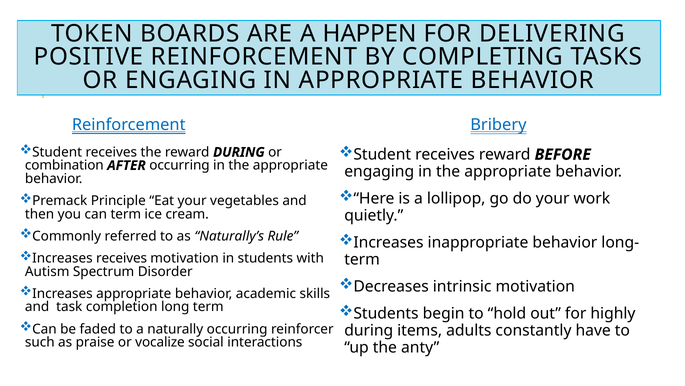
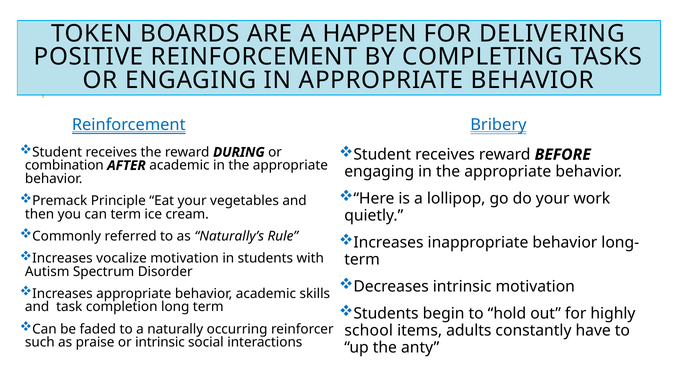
AFTER occurring: occurring -> academic (179, 165)
Increases receives: receives -> vocalize (122, 258)
during: during -> school (369, 330)
or vocalize: vocalize -> intrinsic (160, 342)
